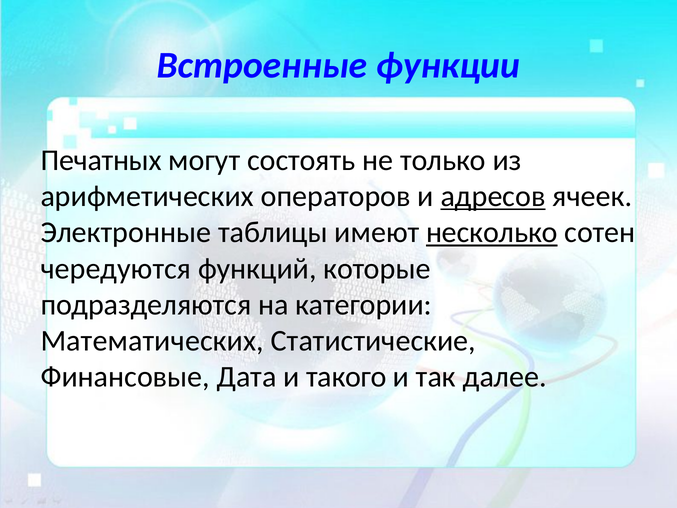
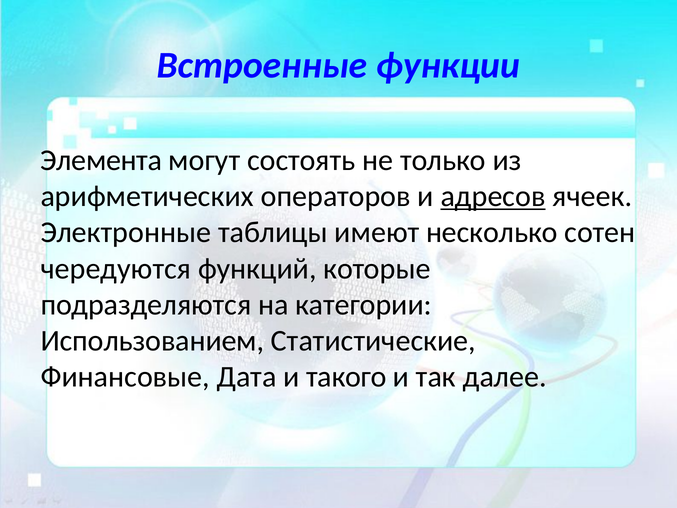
Печатных: Печатных -> Элемента (101, 160)
несколько underline: present -> none (492, 232)
Математических: Математических -> Использованием (152, 341)
